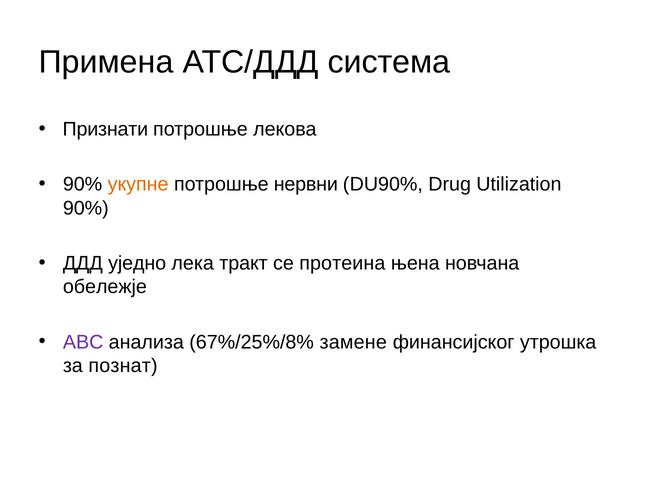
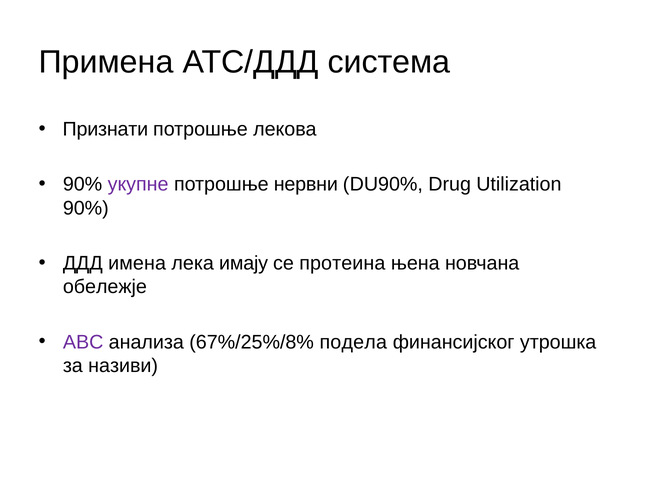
укупне colour: orange -> purple (138, 184)
уједно: уједно -> имена (137, 263)
тракт: тракт -> имају (244, 263)
замене: замене -> подела (353, 342)
познат: познат -> називи (123, 365)
